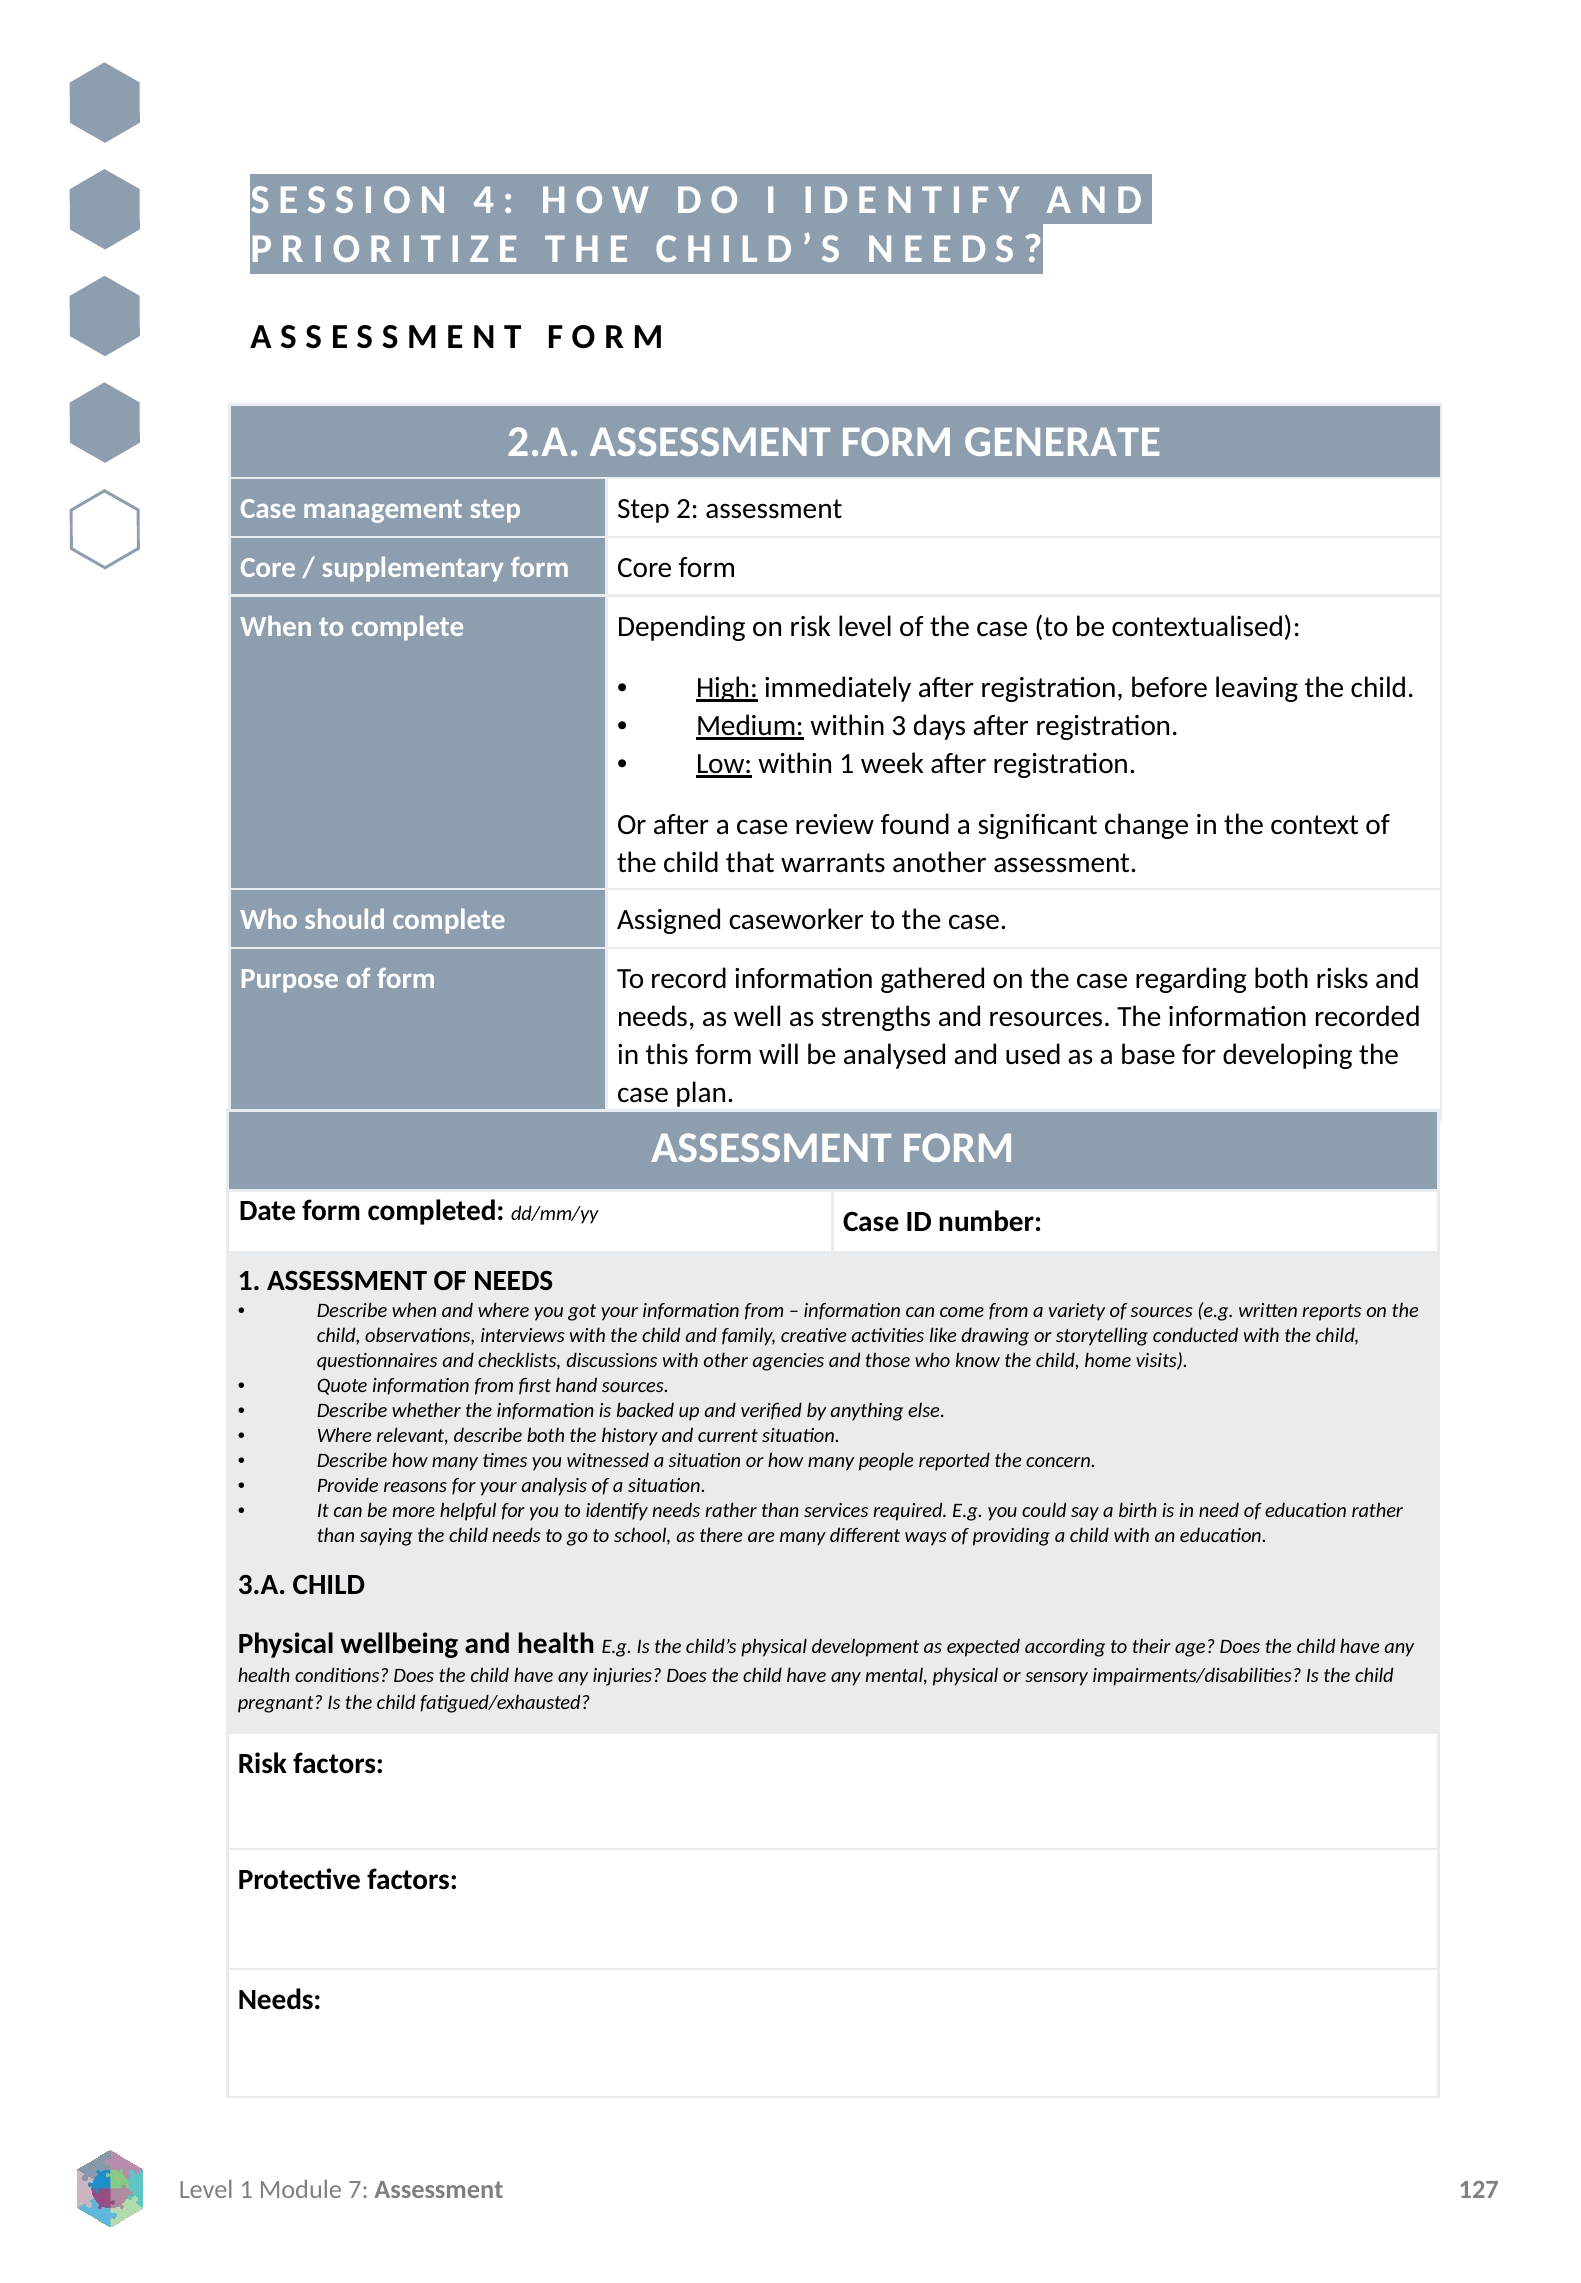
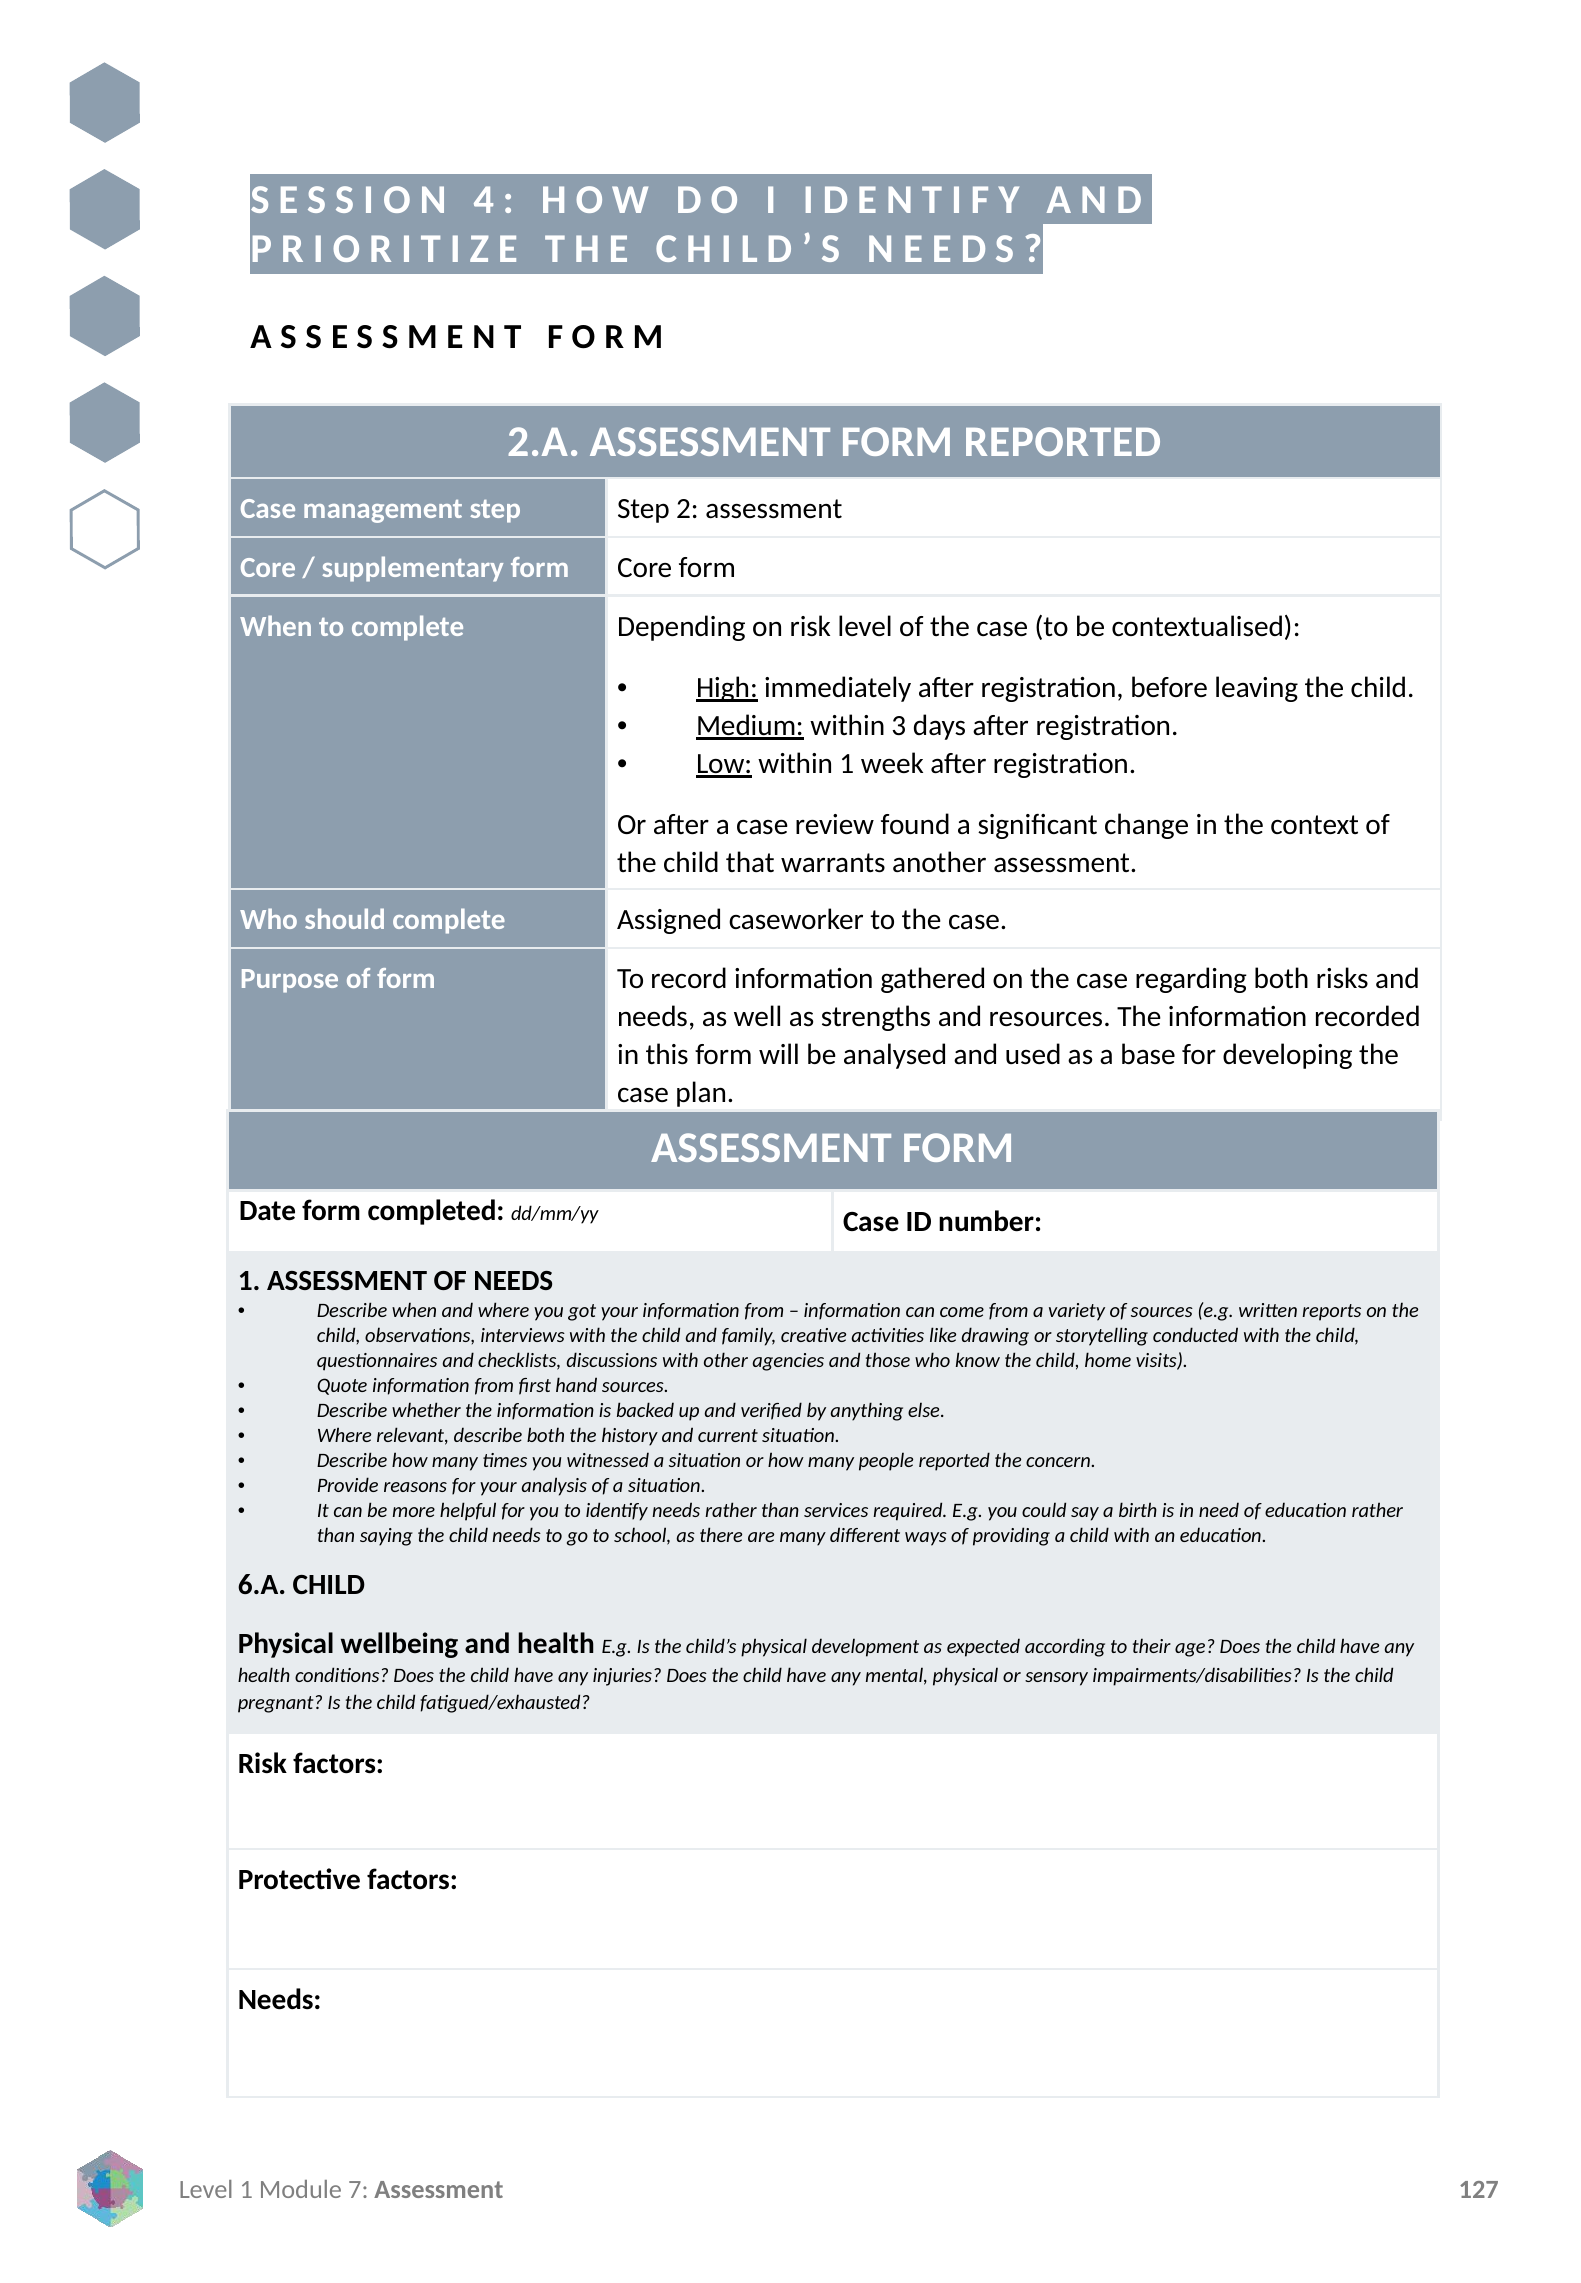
FORM GENERATE: GENERATE -> REPORTED (1063, 442)
3.A: 3.A -> 6.A (262, 1586)
